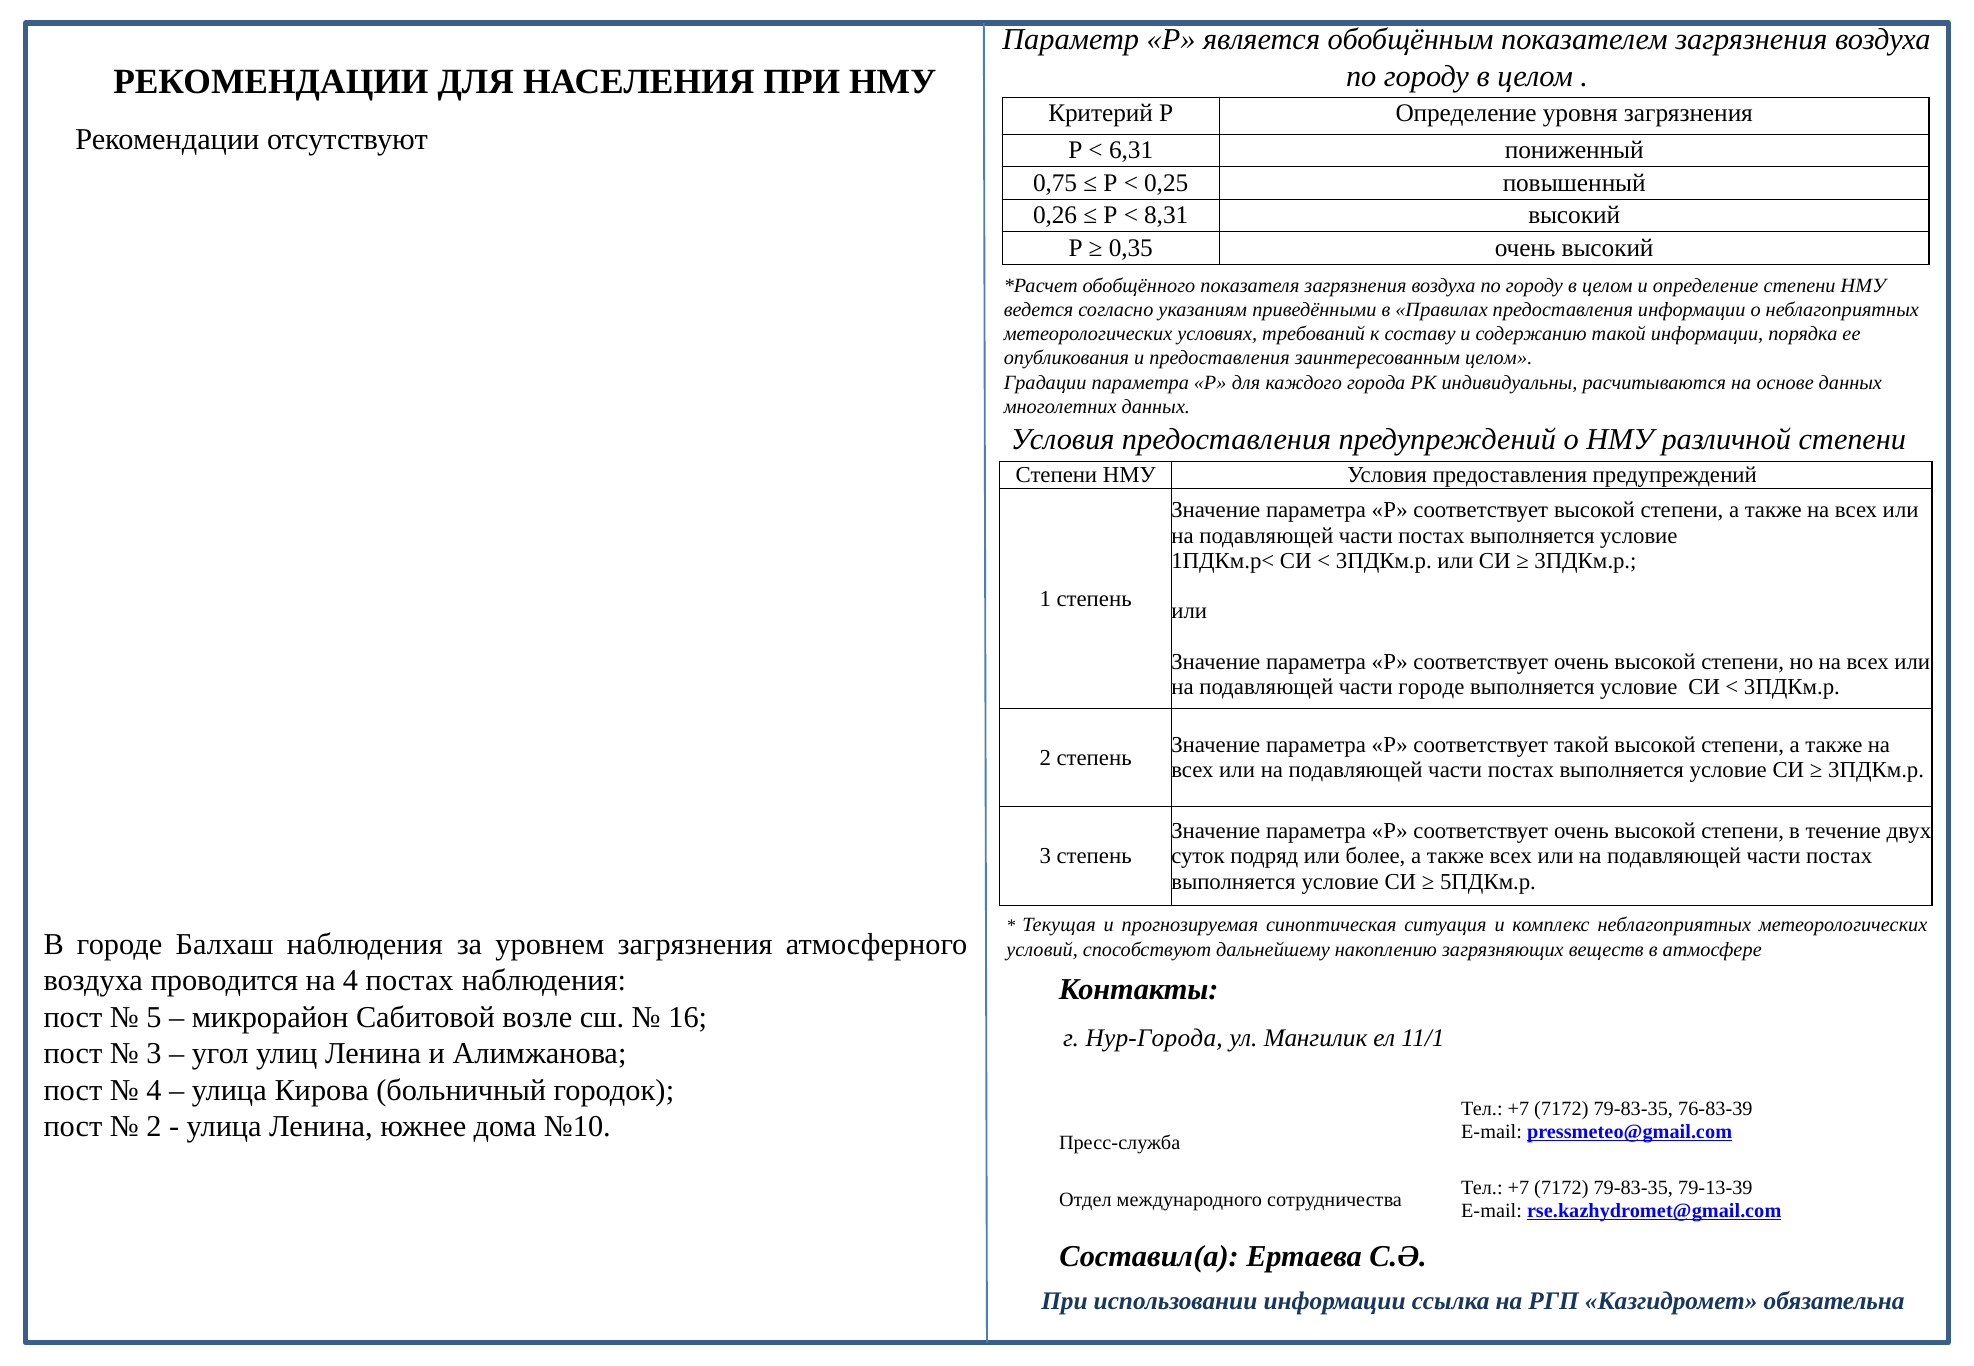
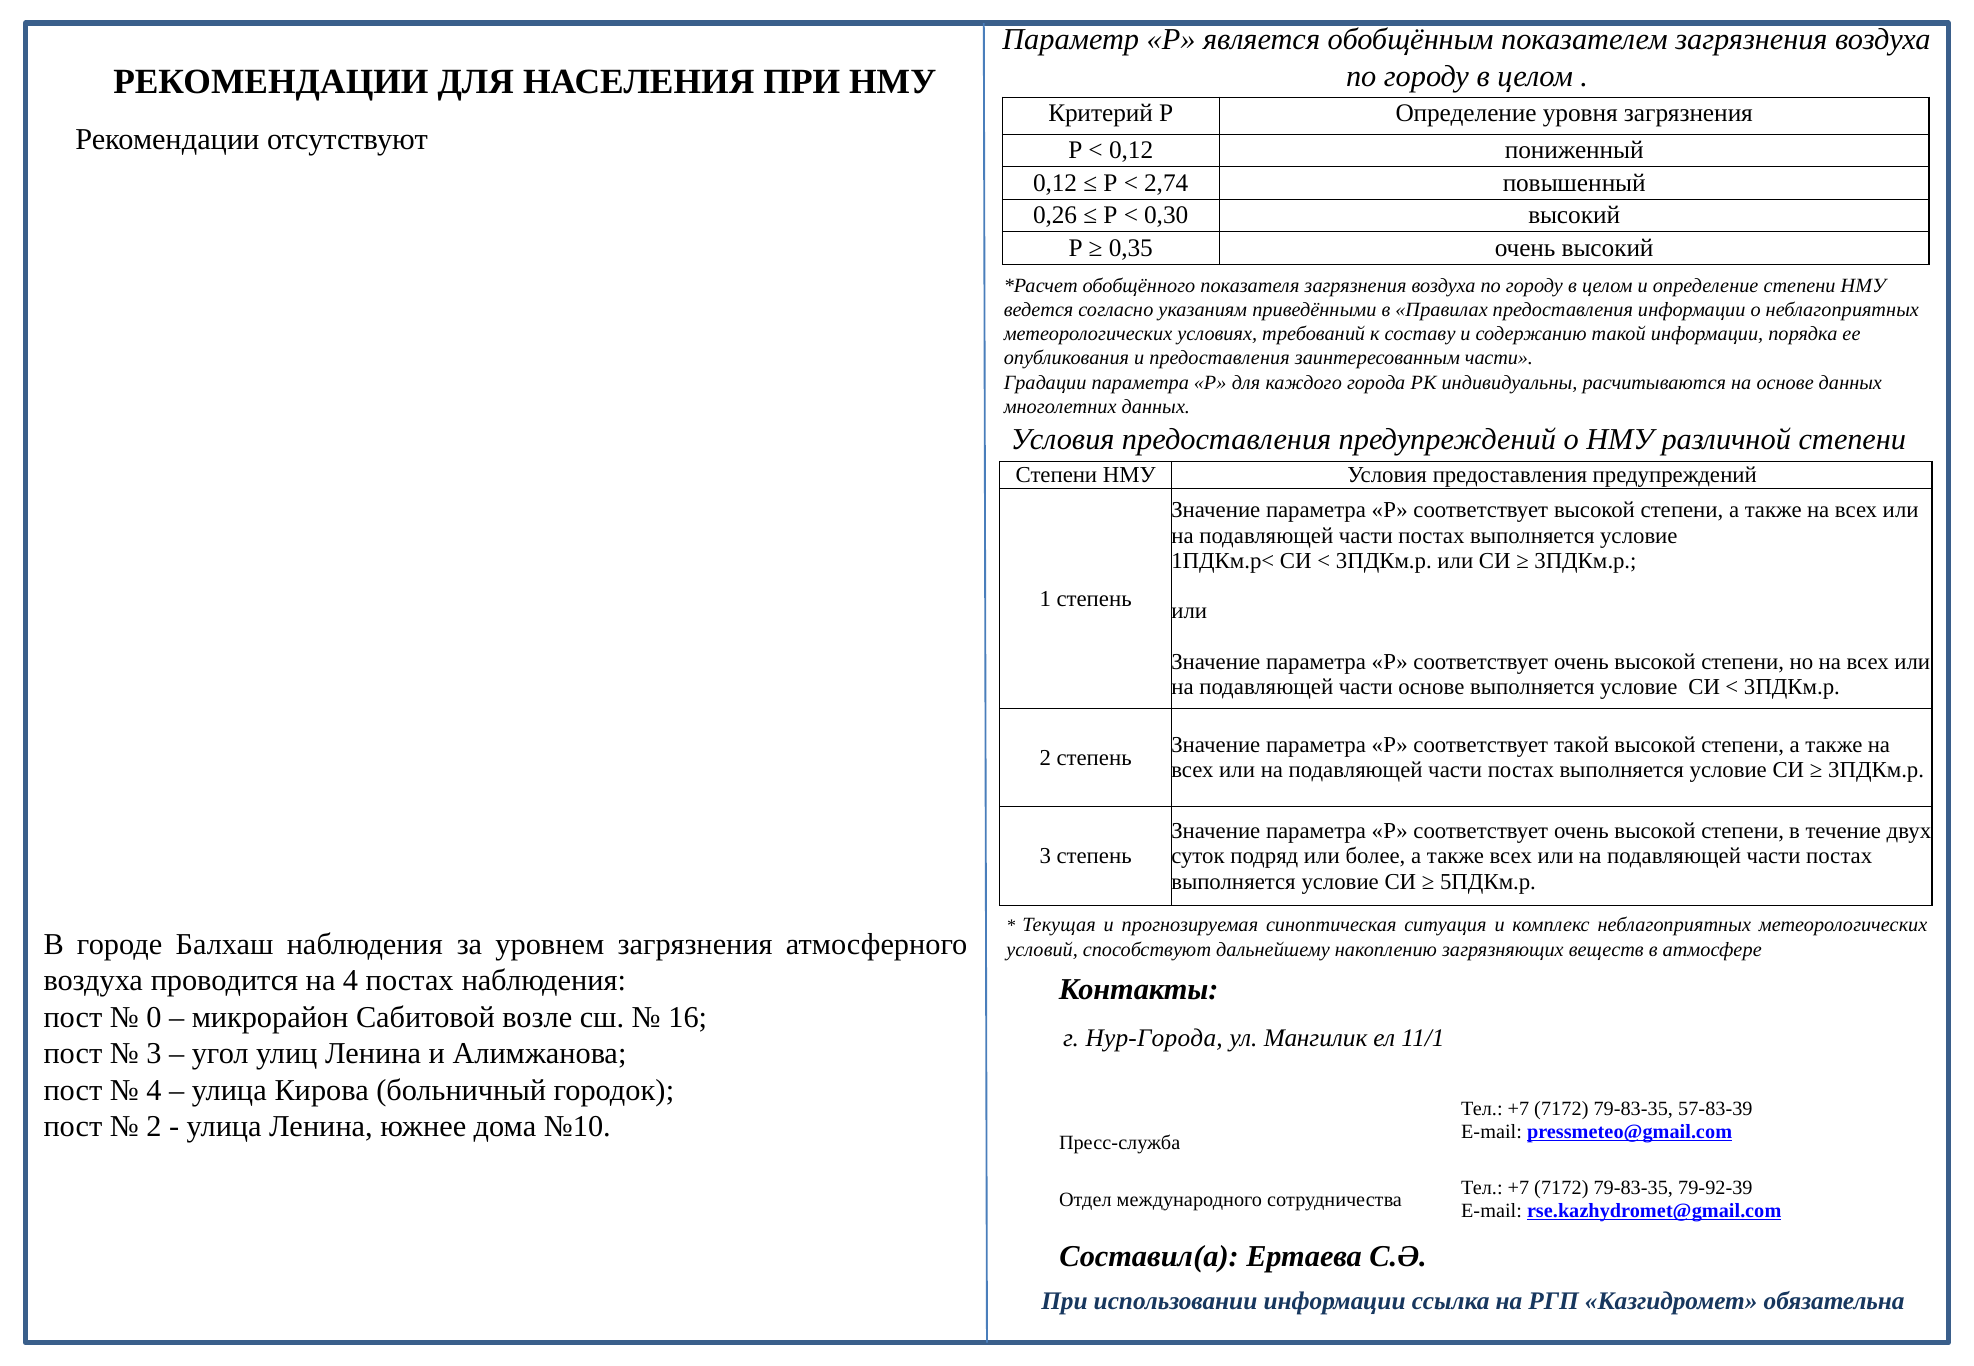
6,31: 6,31 -> 0,12 (1131, 150)
0,75: 0,75 -> 0,12 (1055, 183)
0,25: 0,25 -> 2,74 (1166, 183)
8,31: 8,31 -> 0,30 (1166, 215)
заинтересованным целом: целом -> части (1499, 358)
части городе: городе -> основе (1431, 687)
5: 5 -> 0 (154, 1018)
76-83-39: 76-83-39 -> 57-83-39 (1715, 1110)
79-13-39: 79-13-39 -> 79-92-39 (1715, 1189)
